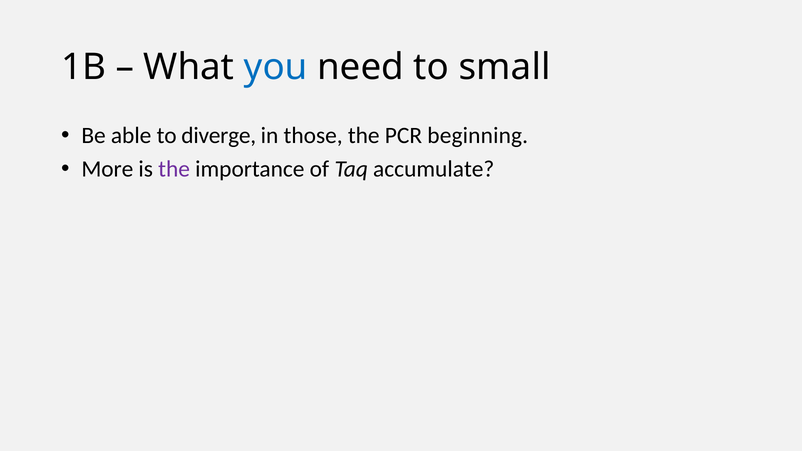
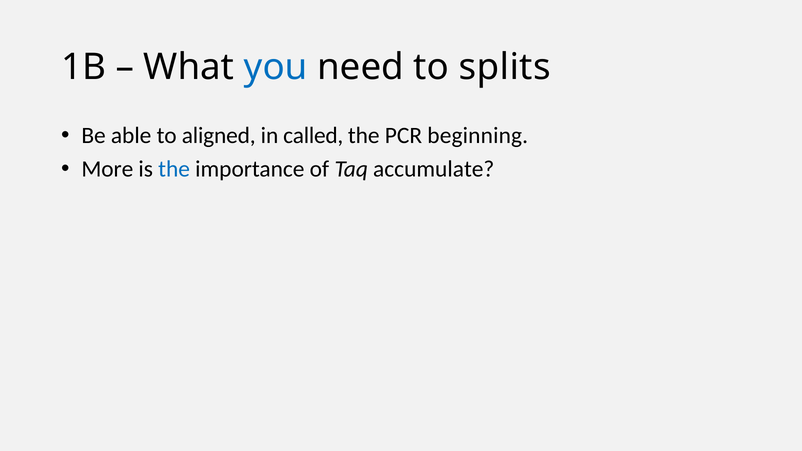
small: small -> splits (505, 67)
diverge: diverge -> aligned (219, 136)
those: those -> called (313, 136)
the colour: purple -> blue (174, 169)
